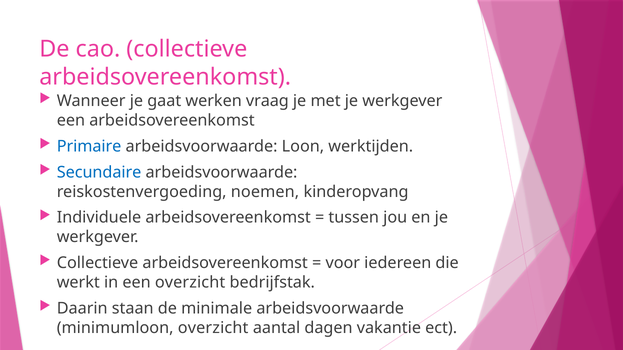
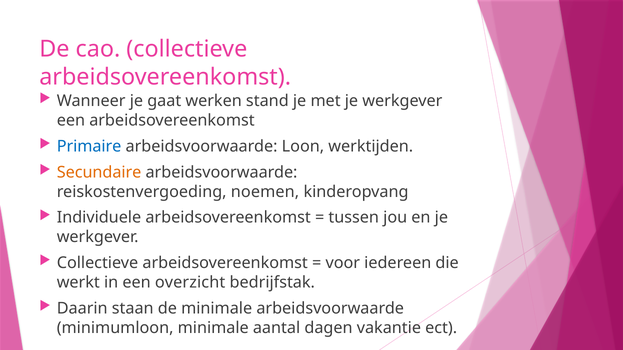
vraag: vraag -> stand (267, 101)
Secundaire colour: blue -> orange (99, 172)
minimumloon overzicht: overzicht -> minimale (213, 328)
